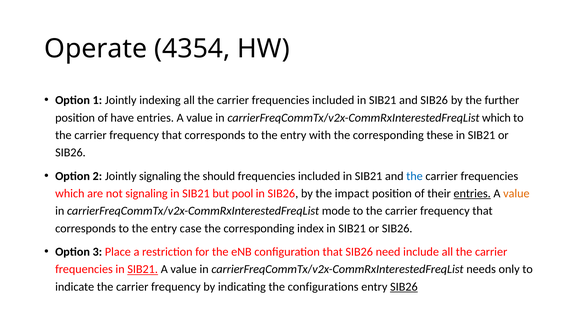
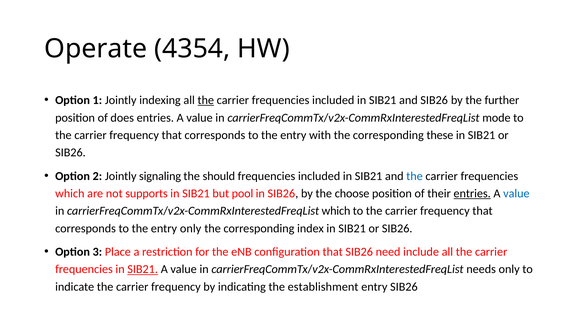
the underline: none -> present (206, 100)
have: have -> does (122, 118)
carrierFreqCommTx/v2x-CommRxInterestedFreqList which: which -> mode (496, 118)
not signaling: signaling -> supports (147, 193)
impact: impact -> choose (352, 193)
value colour: orange -> blue (516, 193)
carrierFreqCommTx/v2x-CommRxInterestedFreqList mode: mode -> which (336, 211)
entry case: case -> only (191, 228)
configurations: configurations -> establishment (323, 287)
SIB26 underline: present -> none (404, 287)
